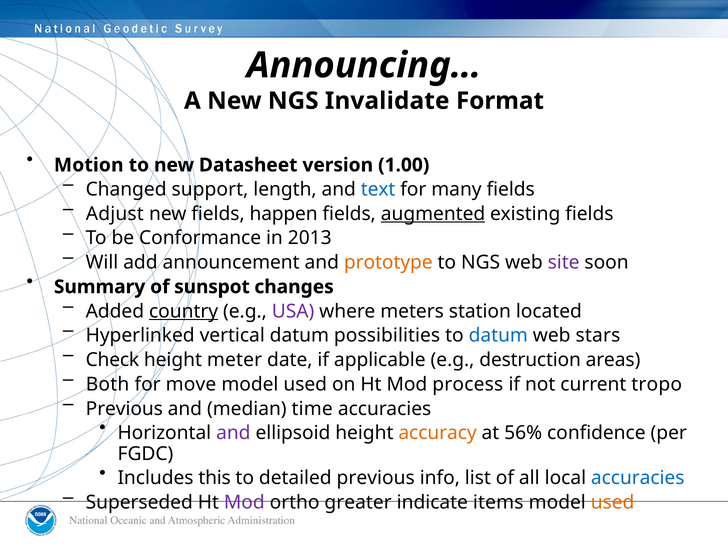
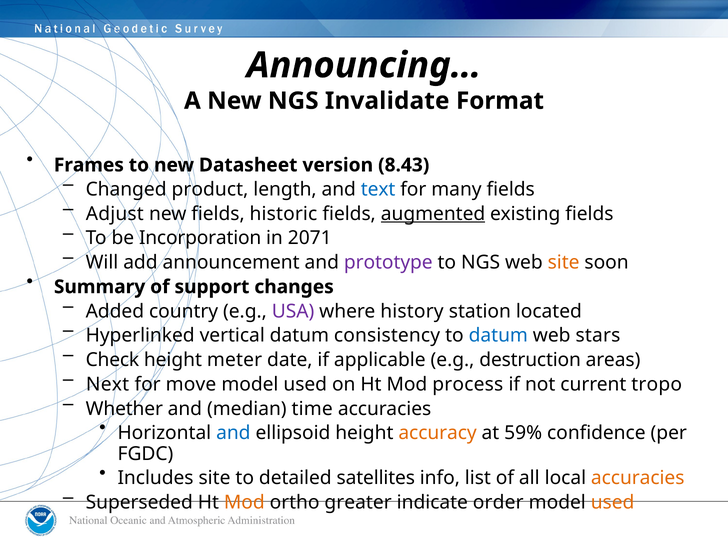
Motion: Motion -> Frames (89, 165)
1.00: 1.00 -> 8.43 (404, 165)
support: support -> product (210, 189)
happen: happen -> historic (283, 214)
Conformance: Conformance -> Incorporation (200, 238)
2013: 2013 -> 2071 (310, 238)
prototype colour: orange -> purple (388, 263)
site colour: purple -> orange (564, 263)
sunspot: sunspot -> support (212, 287)
country underline: present -> none (184, 311)
meters: meters -> history (412, 311)
possibilities: possibilities -> consistency (387, 336)
Both: Both -> Next (108, 384)
Previous: Previous -> Whether (124, 409)
and colour: purple -> blue (233, 433)
56%: 56% -> 59% (523, 433)
Includes this: this -> site (215, 478)
detailed previous: previous -> satellites (376, 478)
accuracies colour: blue -> orange (638, 478)
Mod colour: purple -> orange (244, 503)
items: items -> order (498, 503)
